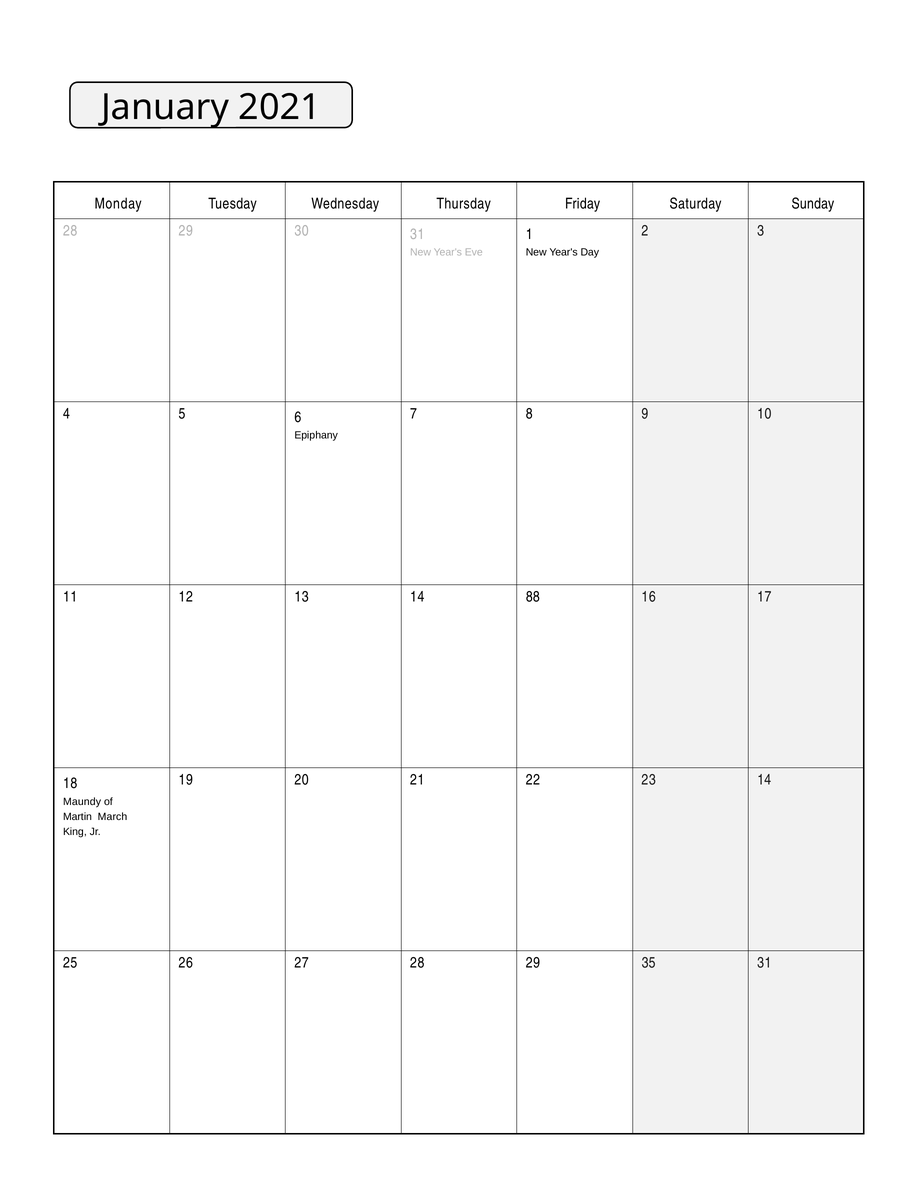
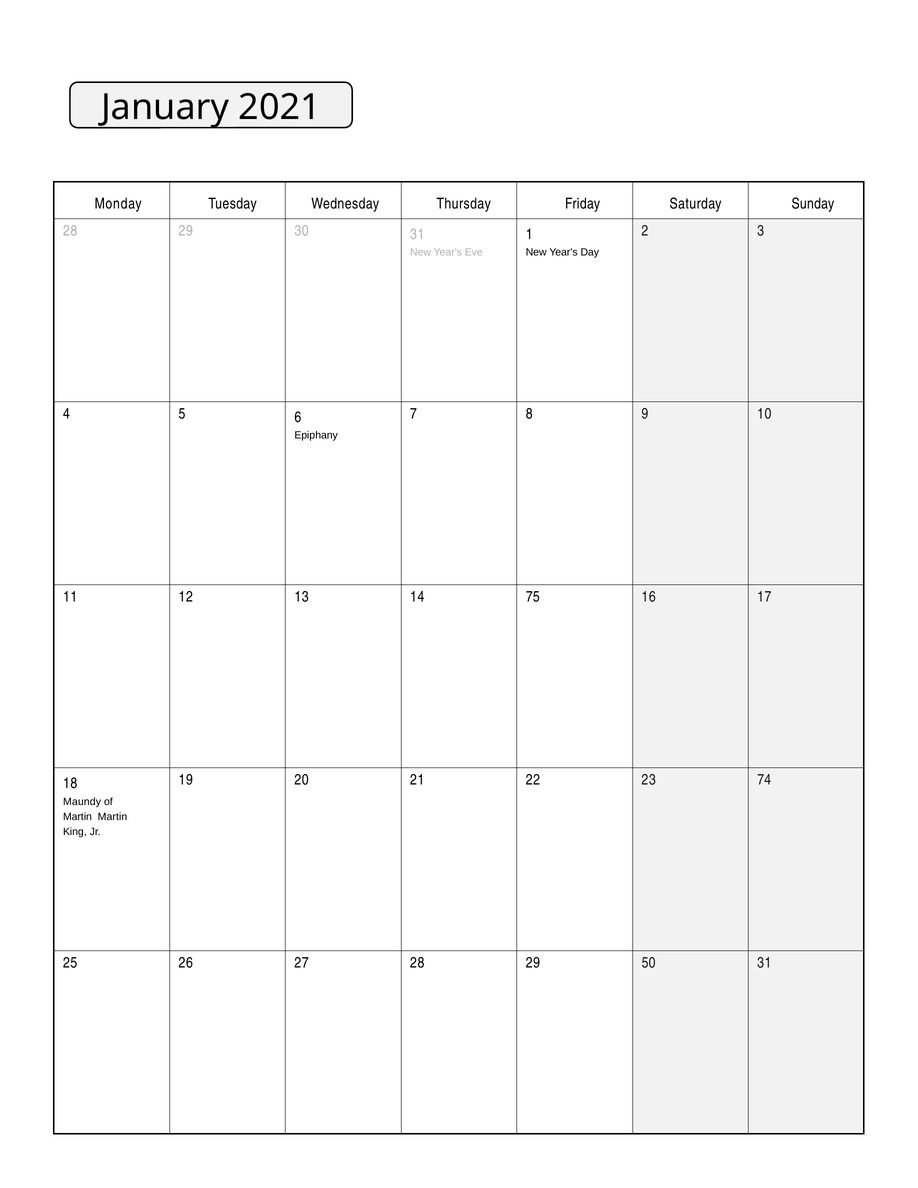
88: 88 -> 75 (533, 597)
23 14: 14 -> 74 (764, 780)
Martin March: March -> Martin (113, 817)
35: 35 -> 50 (649, 963)
